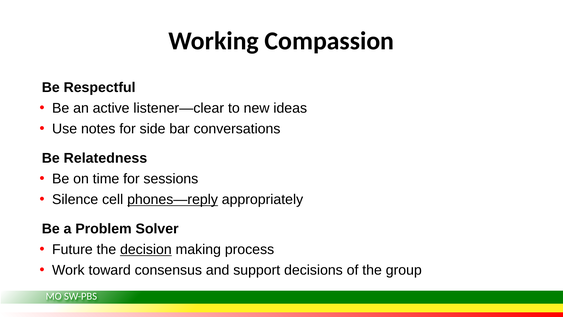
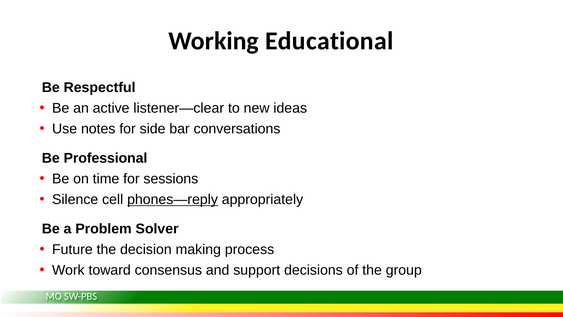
Compassion: Compassion -> Educational (329, 41)
Relatedness: Relatedness -> Professional (105, 158)
decision underline: present -> none (146, 249)
